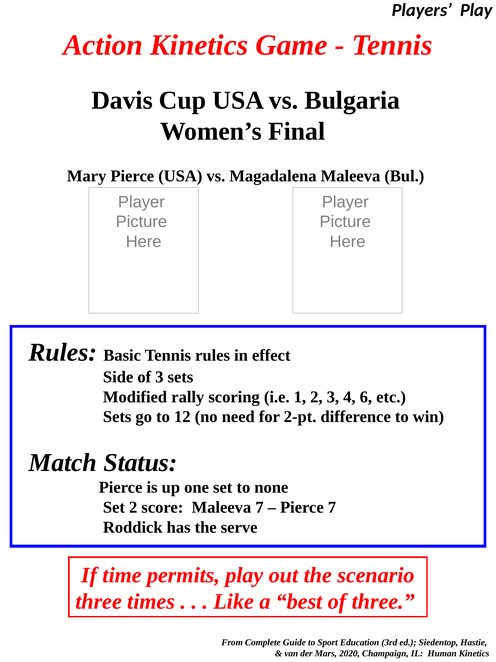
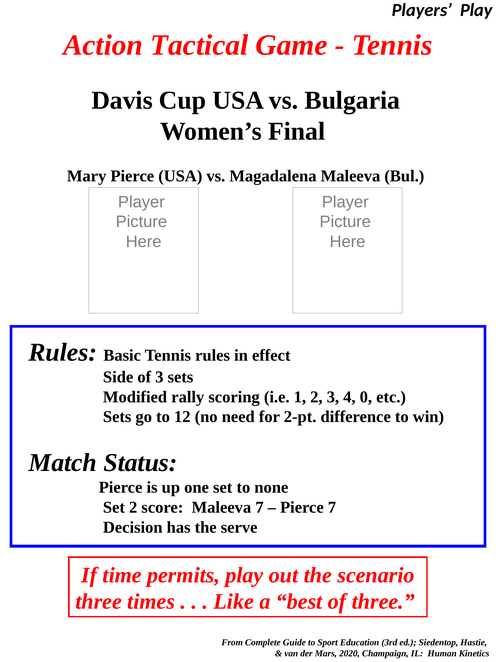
Action Kinetics: Kinetics -> Tactical (199, 45)
6: 6 -> 0 (366, 397)
Roddick: Roddick -> Decision (133, 527)
